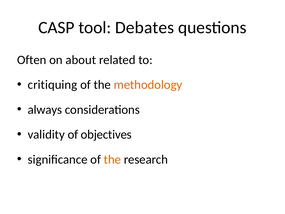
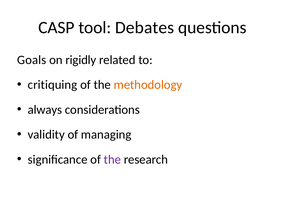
Often: Often -> Goals (32, 60)
about: about -> rigidly (81, 60)
objectives: objectives -> managing (106, 134)
the colour: orange -> purple (112, 159)
